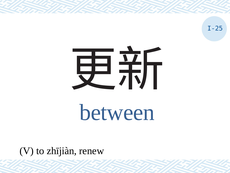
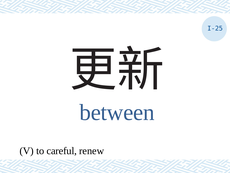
zhījiàn: zhījiàn -> careful (62, 150)
